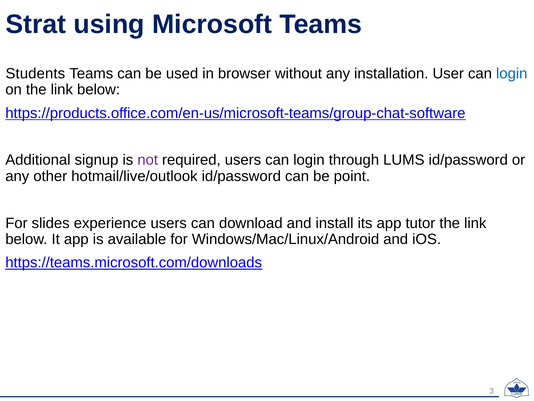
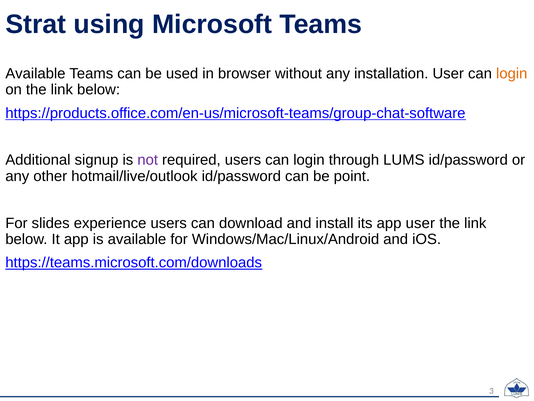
Students: Students -> Available (35, 73)
login colour: blue -> orange (512, 73)
app tutor: tutor -> user (420, 223)
